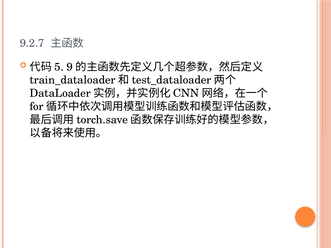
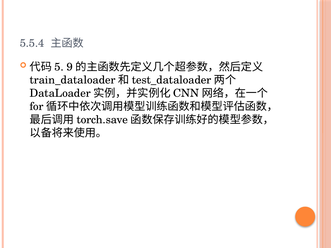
9.2.7: 9.2.7 -> 5.5.4 (32, 43)
